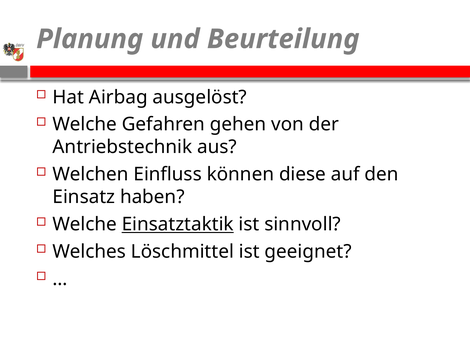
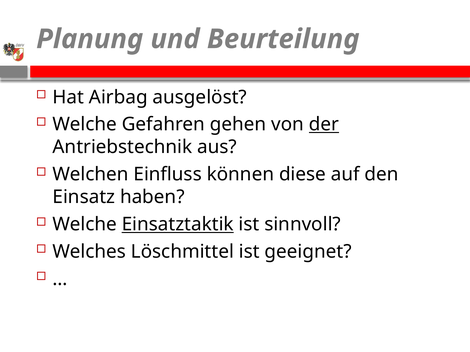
der underline: none -> present (324, 125)
